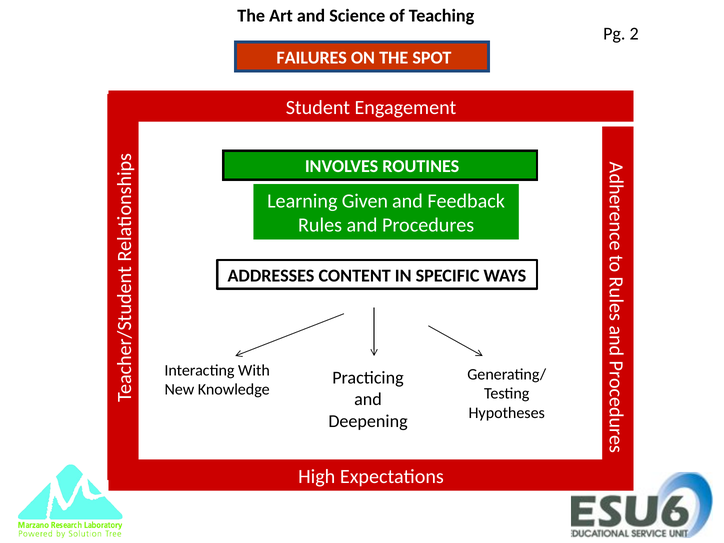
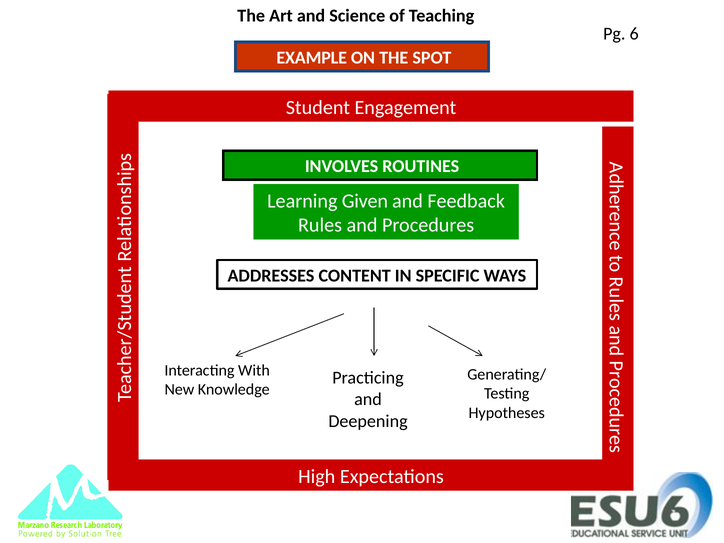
2: 2 -> 6 (634, 34)
FAILURES: FAILURES -> EXAMPLE (312, 58)
